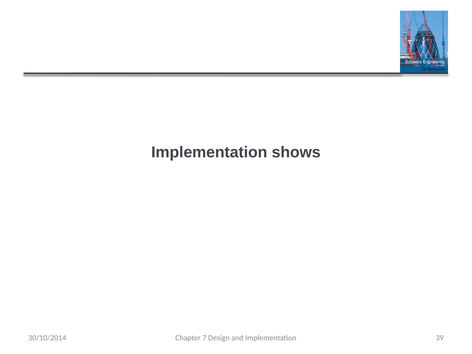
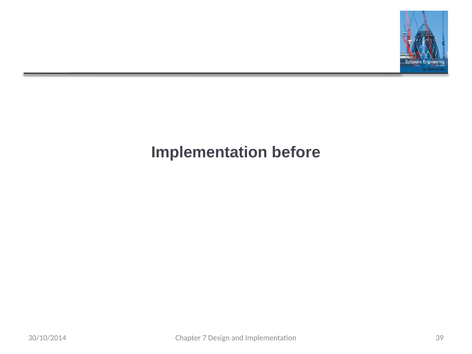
shows: shows -> before (296, 152)
